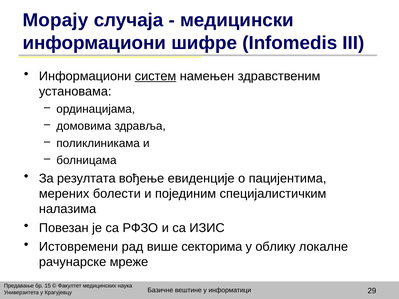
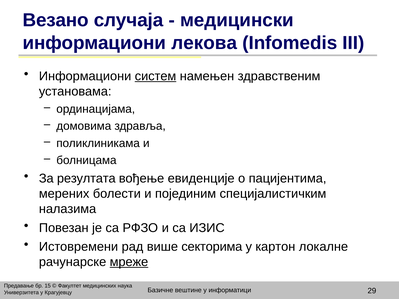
Морају: Морају -> Везано (56, 20)
шифре: шифре -> лекова (204, 43)
облику: облику -> картон (275, 247)
мреже underline: none -> present (129, 262)
